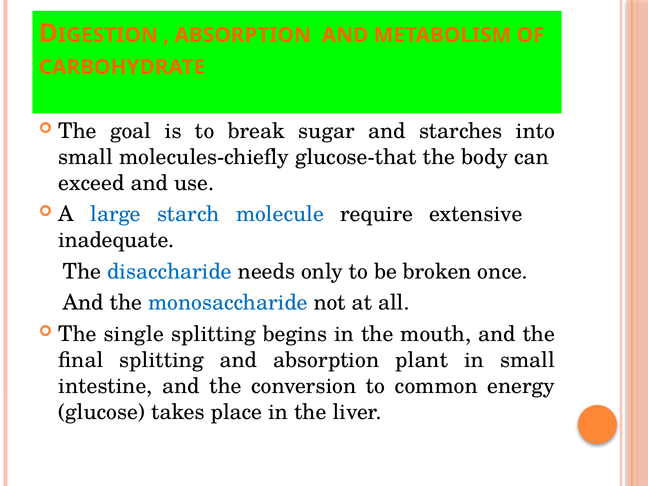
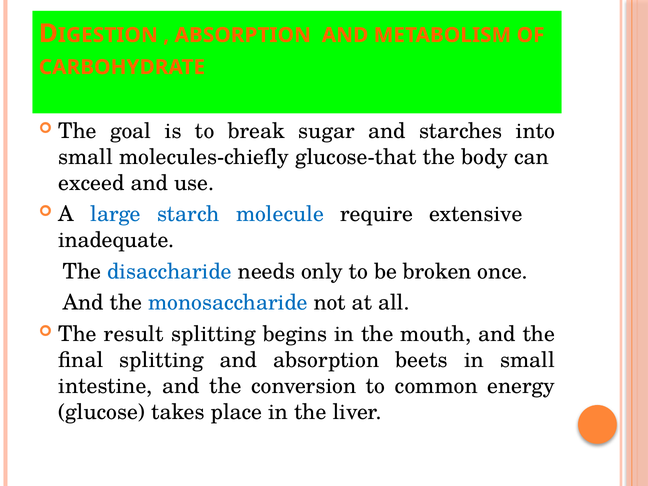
single: single -> result (134, 334)
plant: plant -> beets (422, 360)
